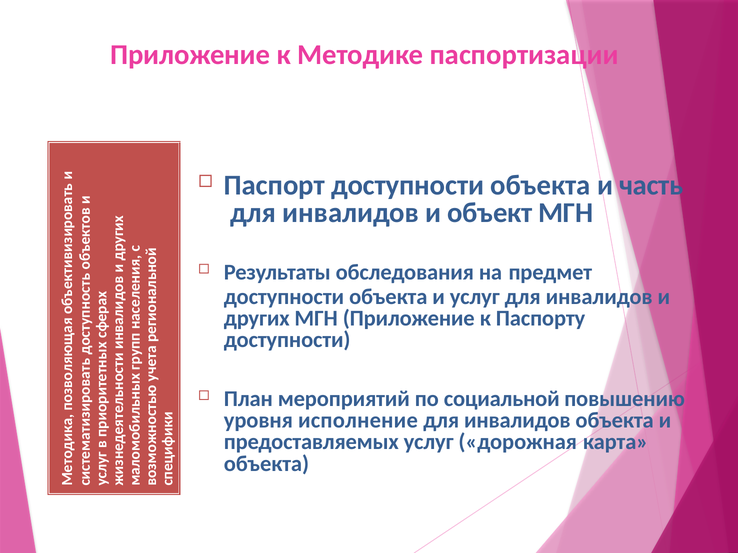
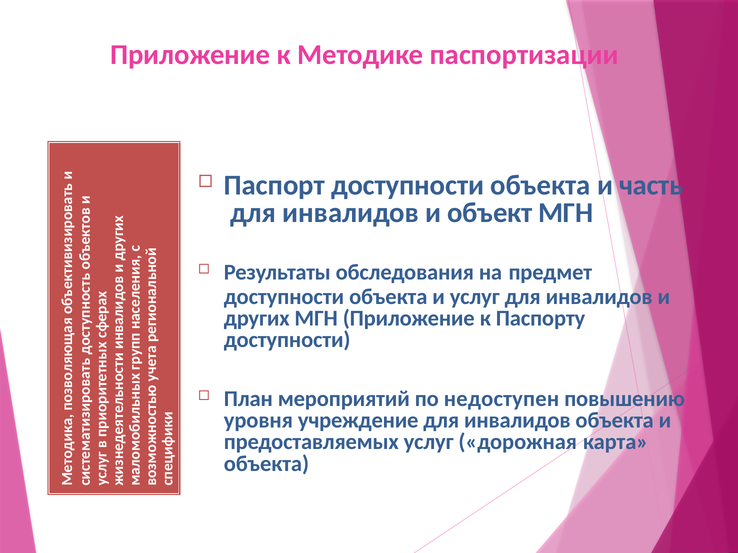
социальной: социальной -> недоступен (502, 399)
исполнение: исполнение -> учреждение (358, 421)
